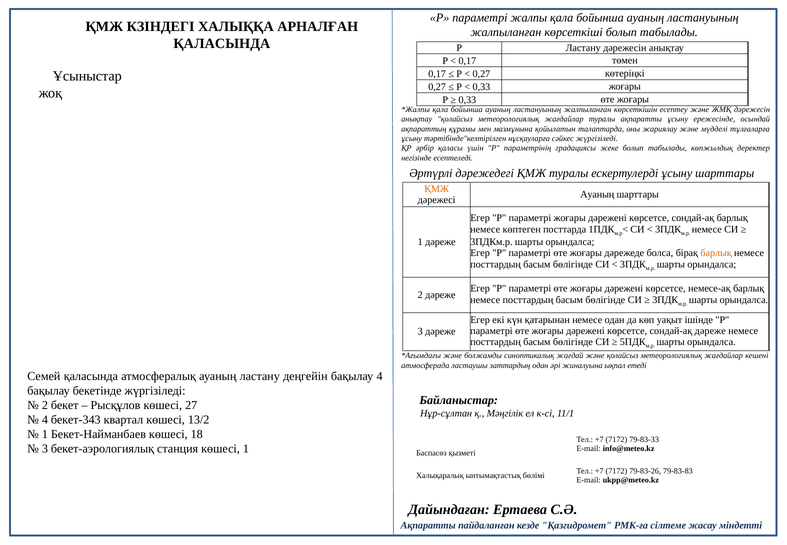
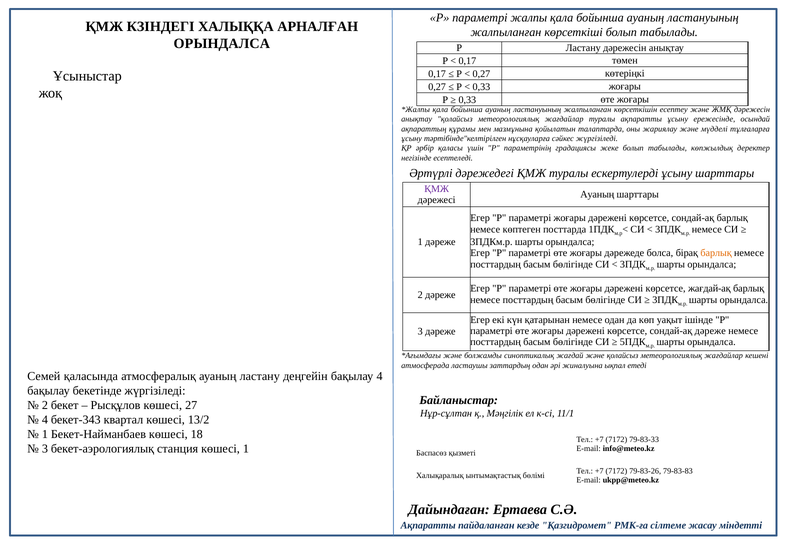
ҚАЛАСЫНДА: ҚАЛАСЫНДА -> ОРЫНДАЛСА (222, 44)
ҚМЖ colour: orange -> purple (437, 189)
немесе-ақ: немесе-ақ -> жағдай-ақ (709, 288)
